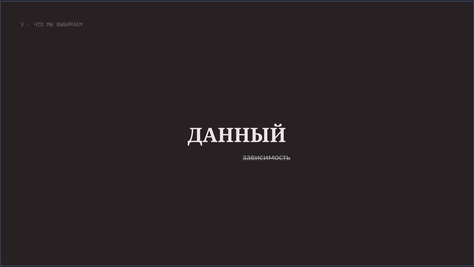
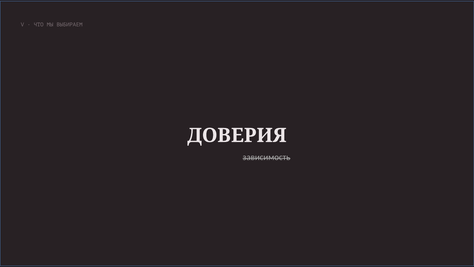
ДАННЫЙ: ДАННЫЙ -> ДОВЕРИЯ (237, 135)
